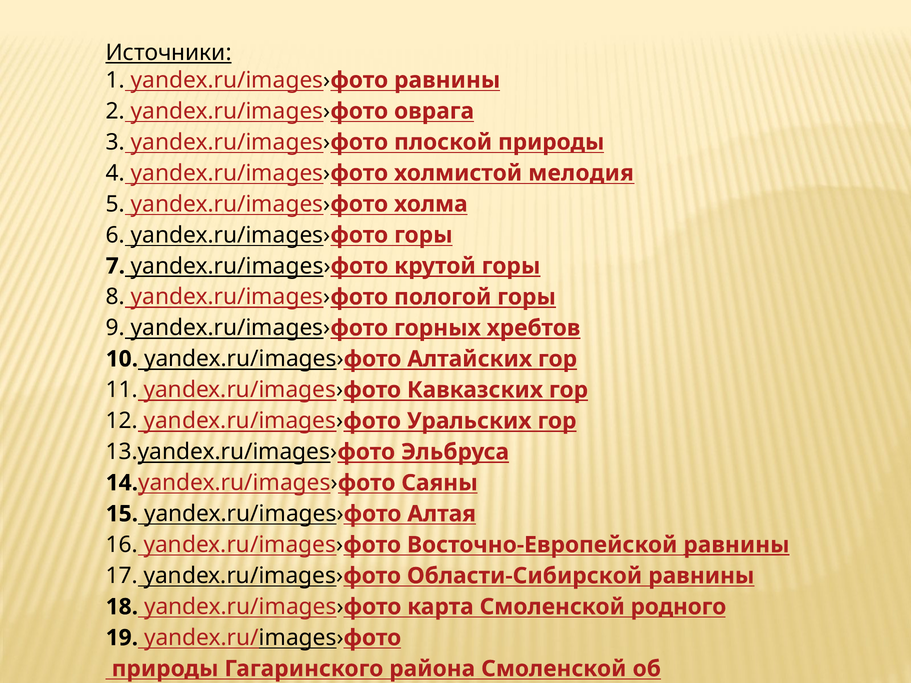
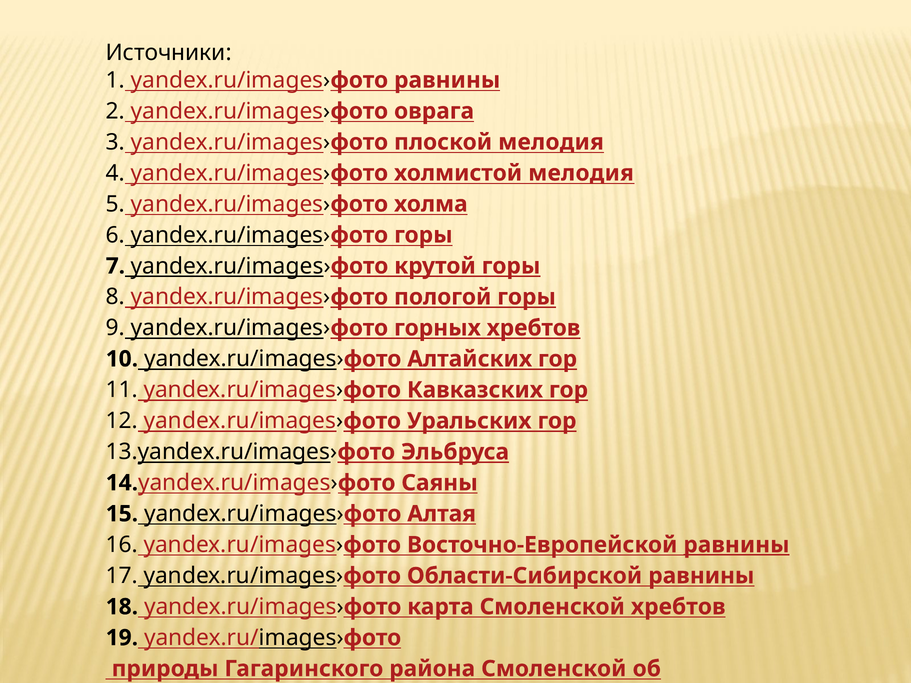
Источники underline: present -> none (169, 53)
плоской природы: природы -> мелодия (551, 142)
Смоленской родного: родного -> хребтов (678, 607)
